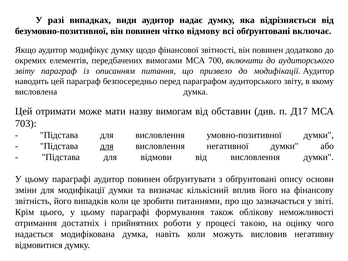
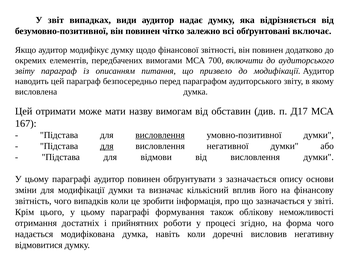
разі: разі -> звіт (56, 20)
відмову: відмову -> залежно (203, 31)
703: 703 -> 167 (26, 124)
висловлення underline: none -> present (160, 135)
з обґрунтовані: обґрунтовані -> зазначається (251, 179)
звітність його: його -> чого (63, 201)
питаннями: питаннями -> інформація (199, 201)
такою: такою -> згідно (254, 223)
оцінку: оцінку -> форма (299, 223)
можуть: можуть -> доречні (228, 234)
